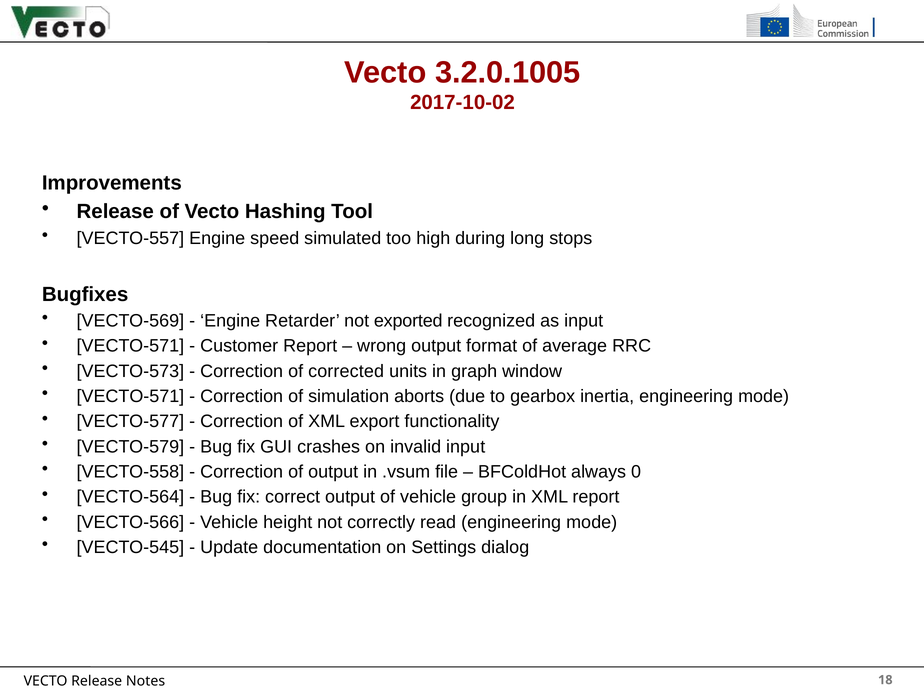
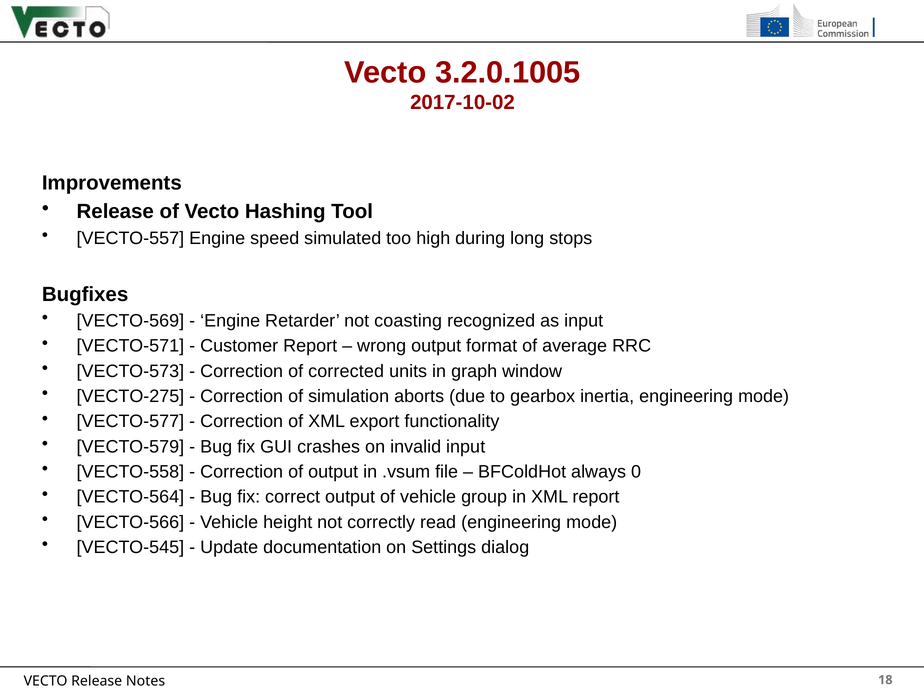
exported: exported -> coasting (408, 321)
VECTO-571: VECTO-571 -> VECTO-275 (130, 396)
